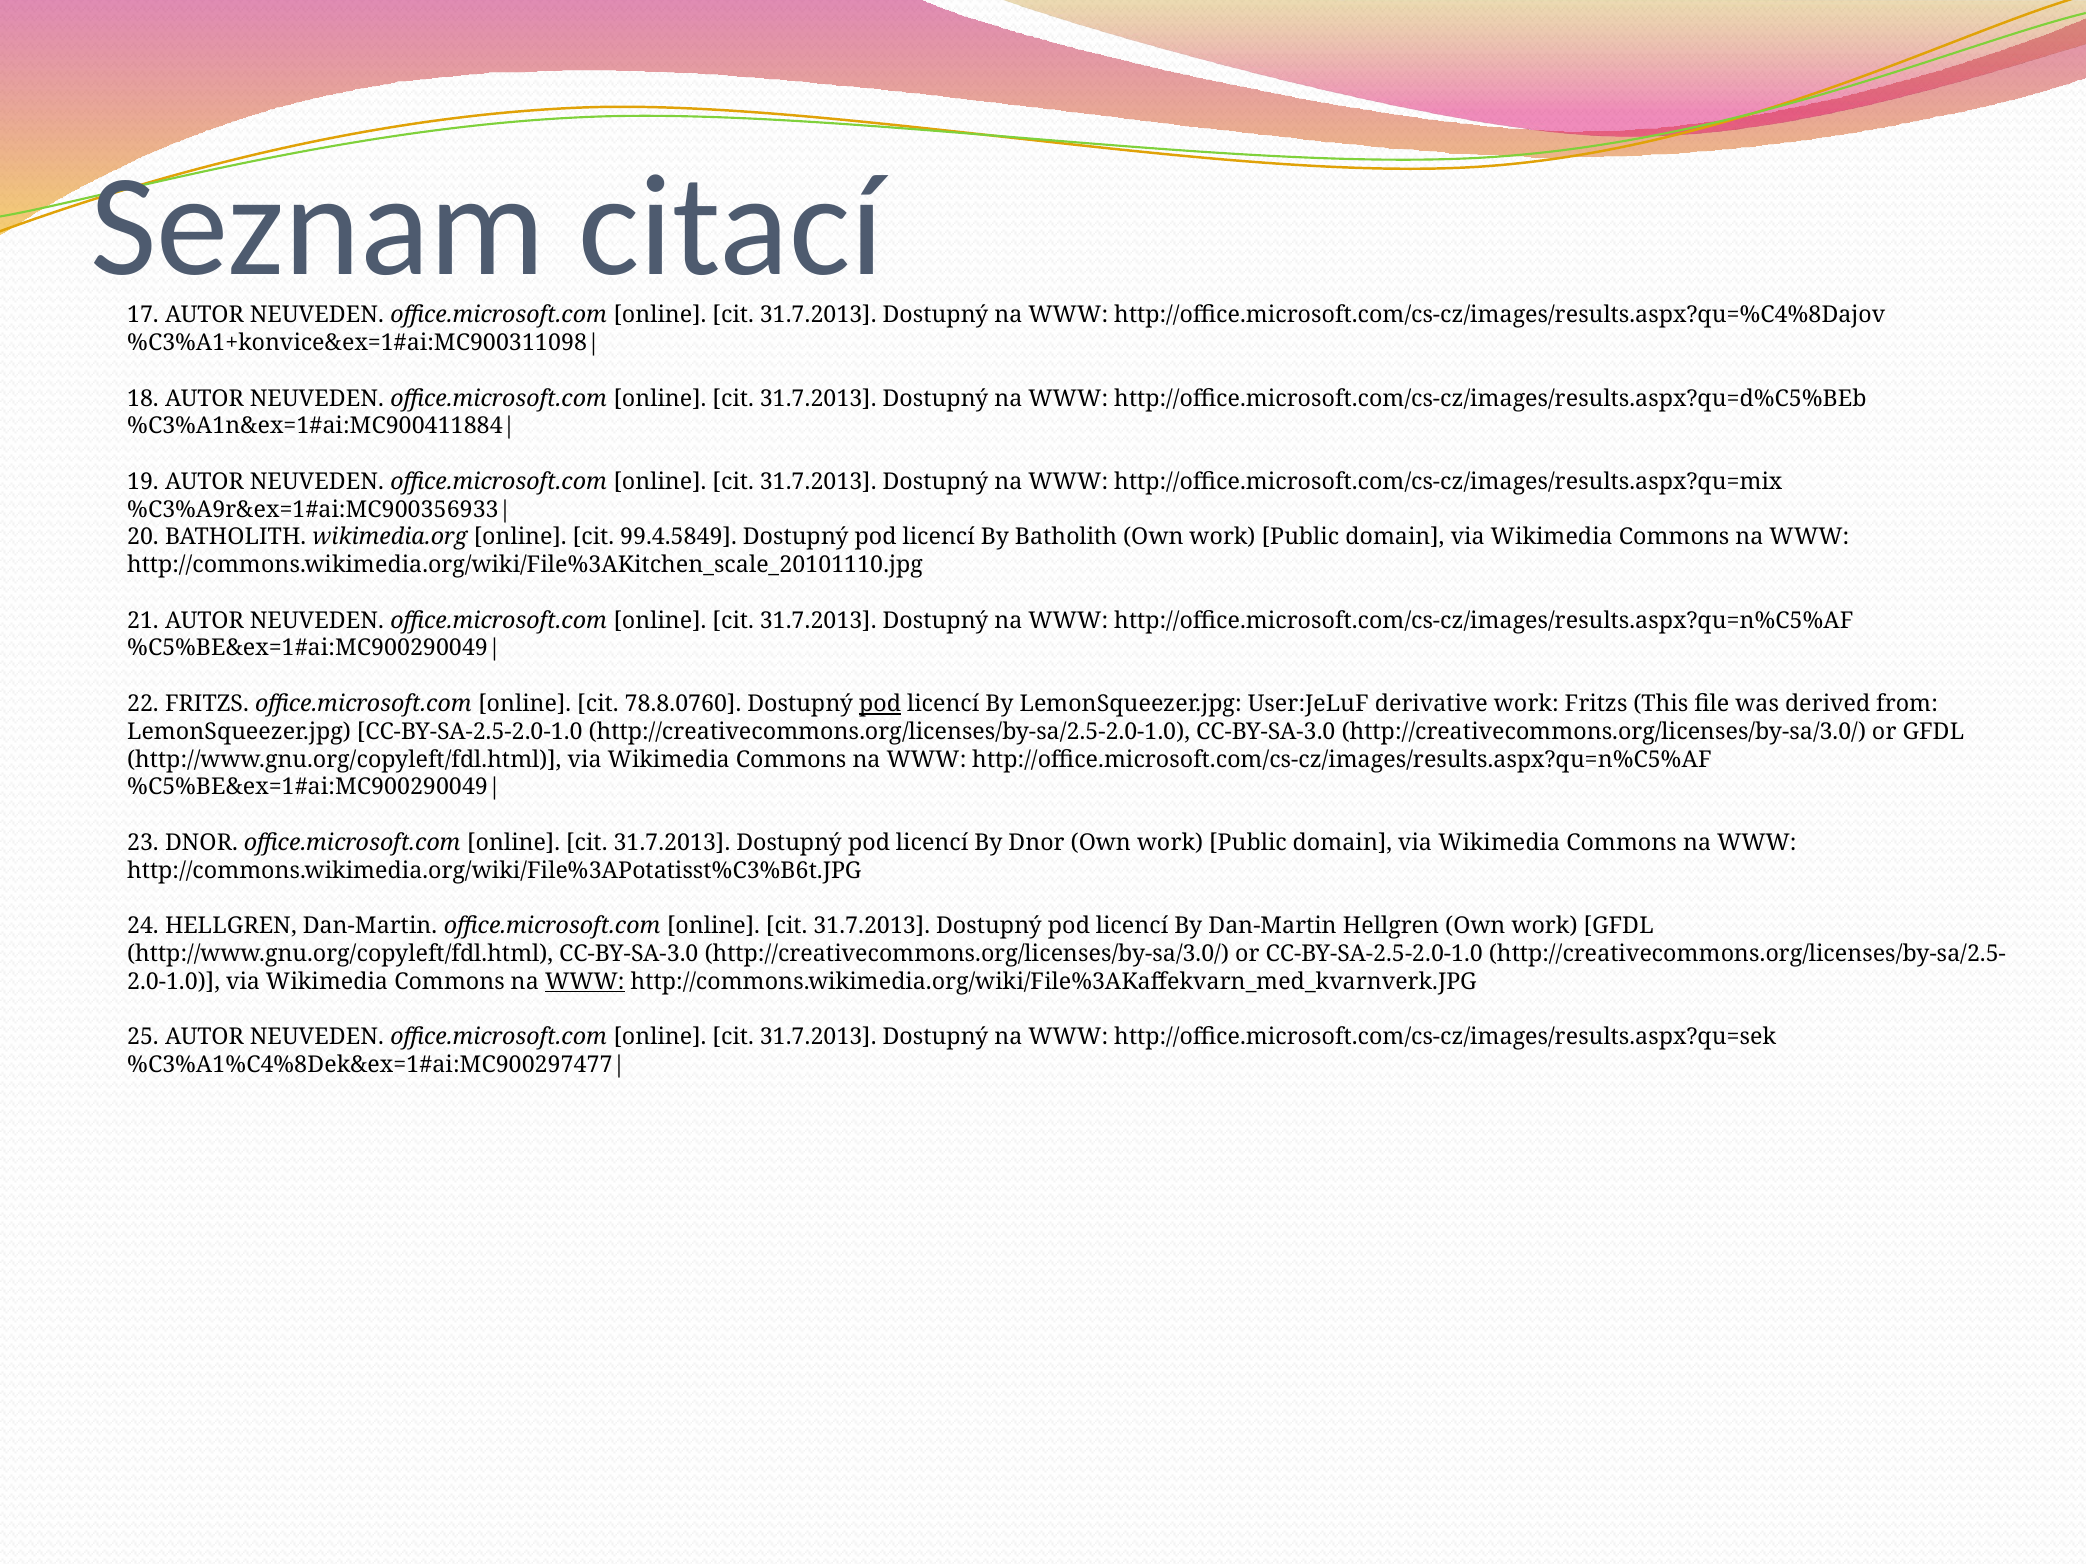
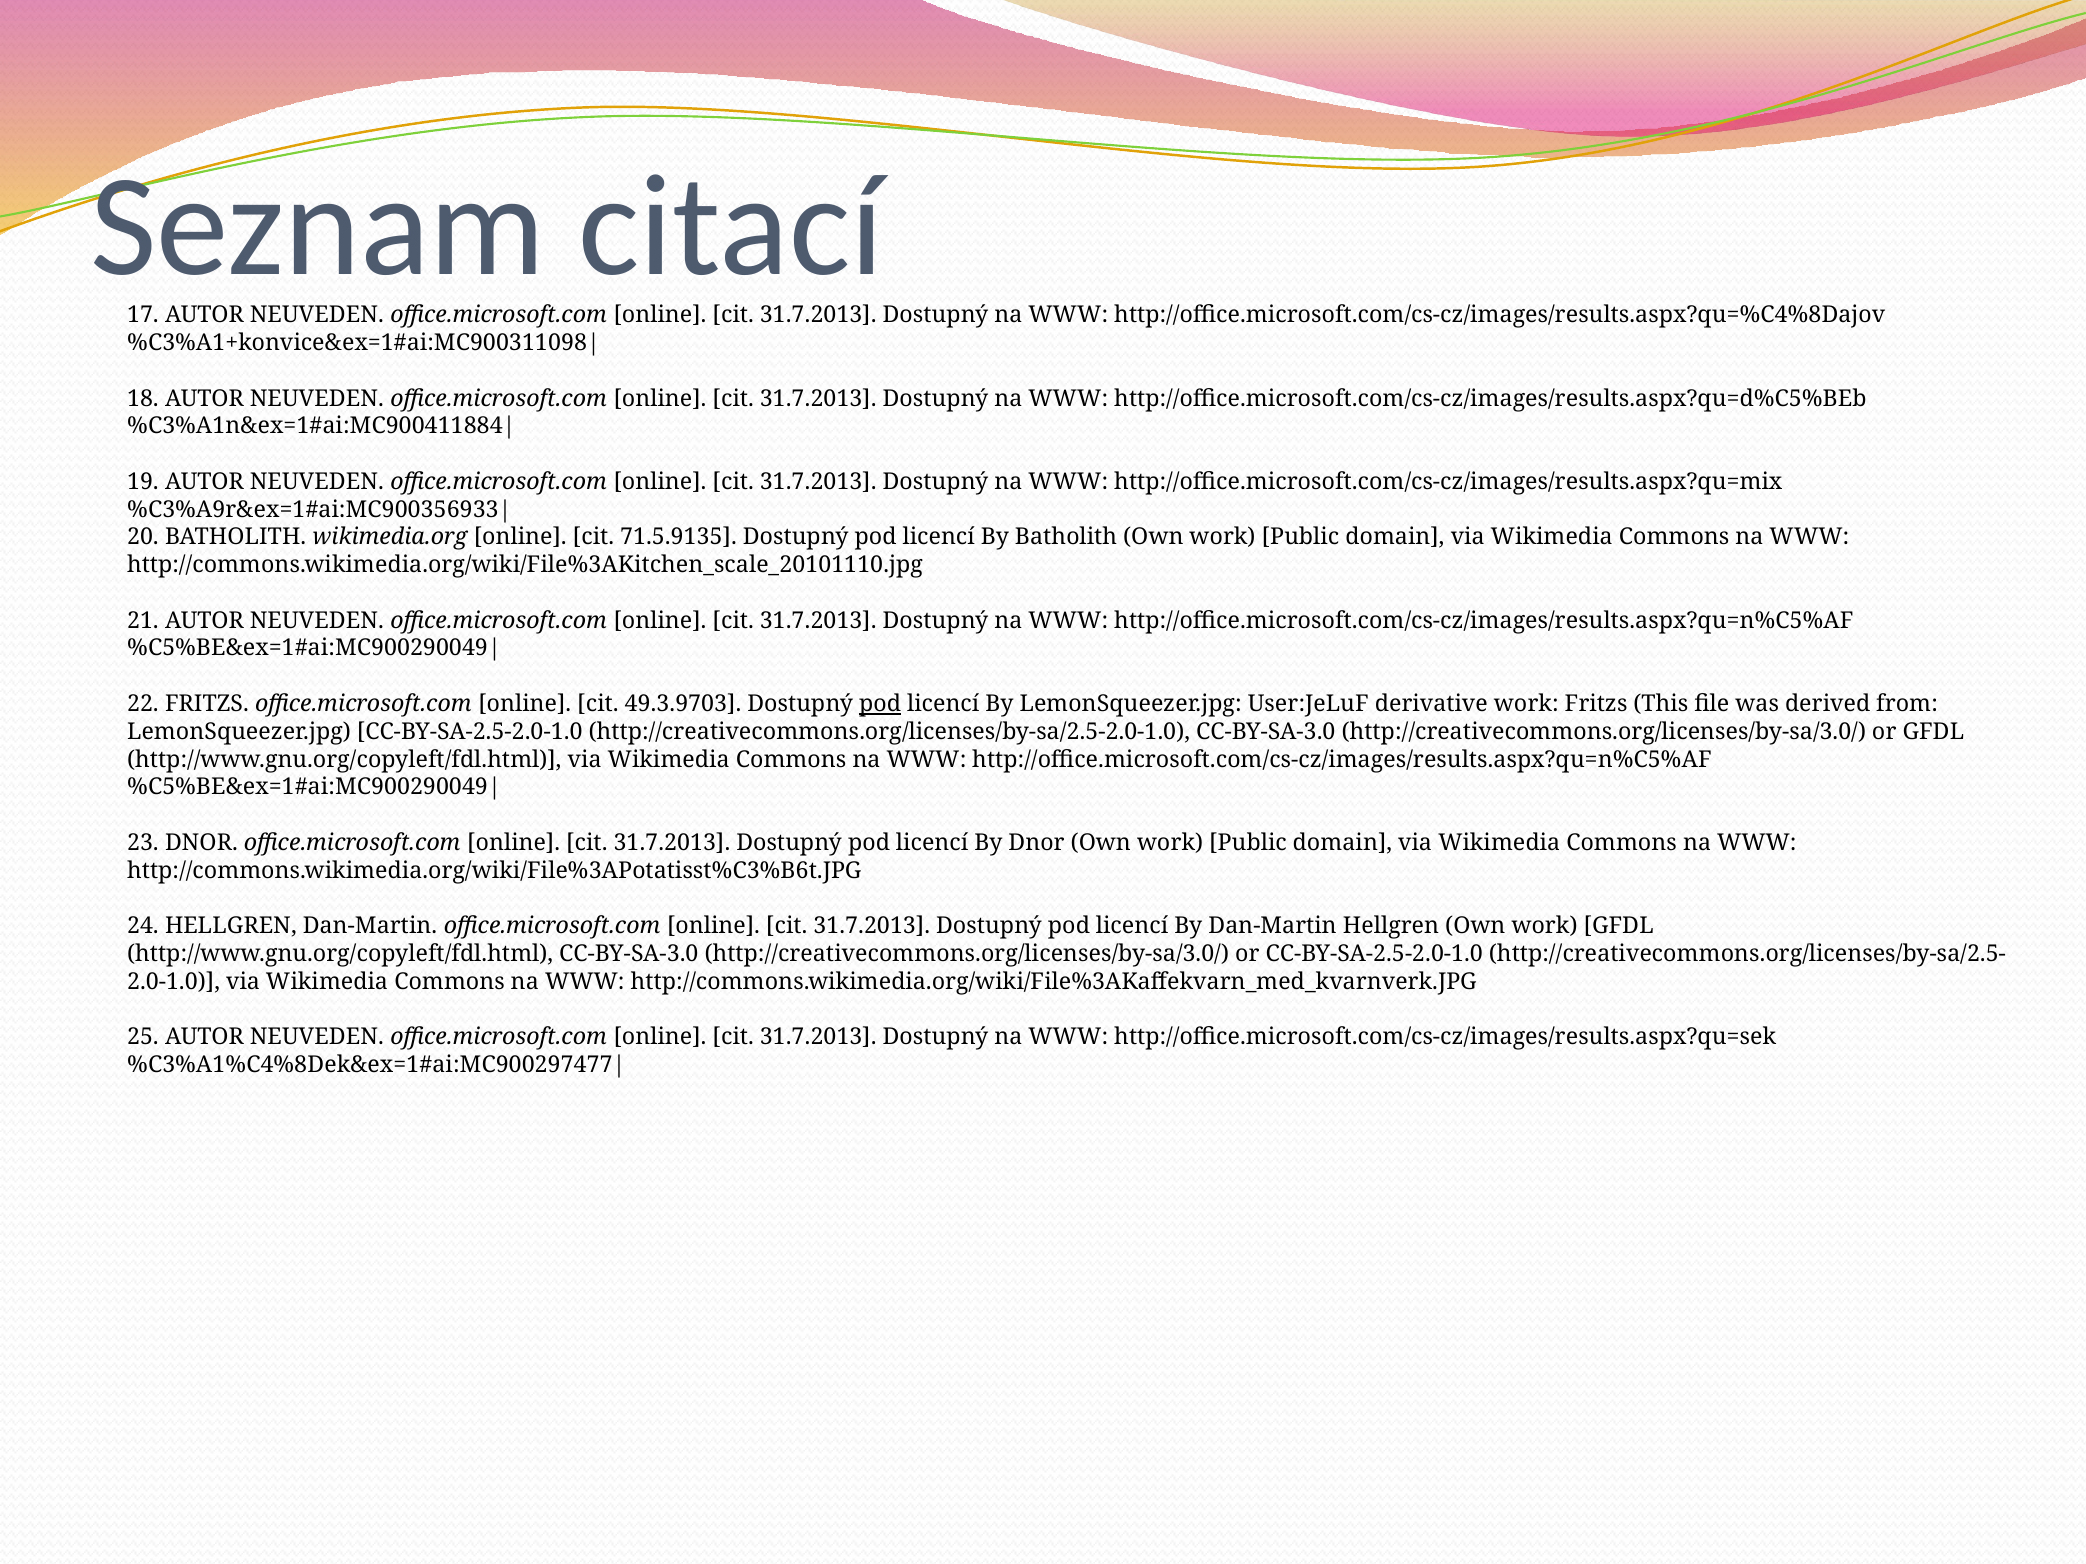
99.4.5849: 99.4.5849 -> 71.5.9135 (678, 537)
78.8.0760: 78.8.0760 -> 49.3.9703 (683, 704)
WWW underline: present -> none (585, 982)
